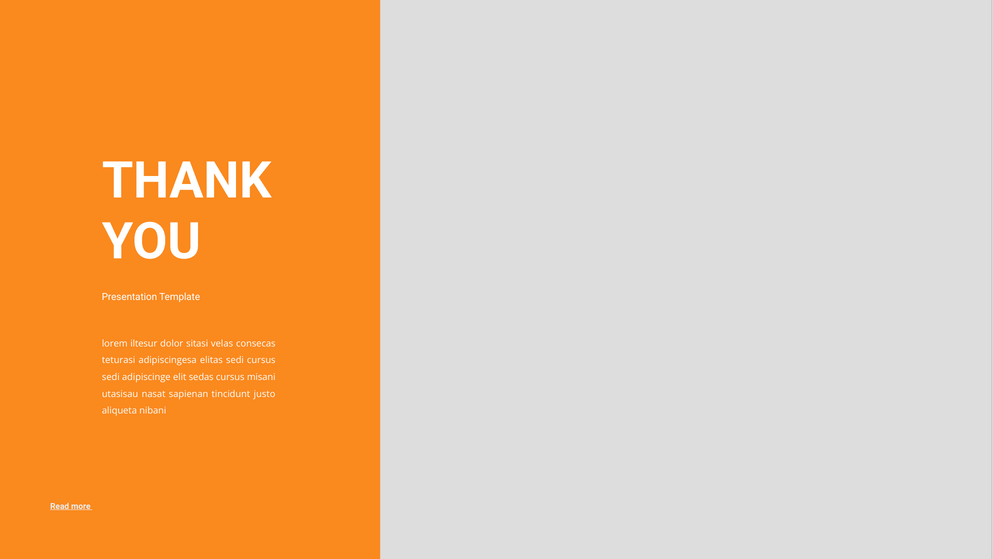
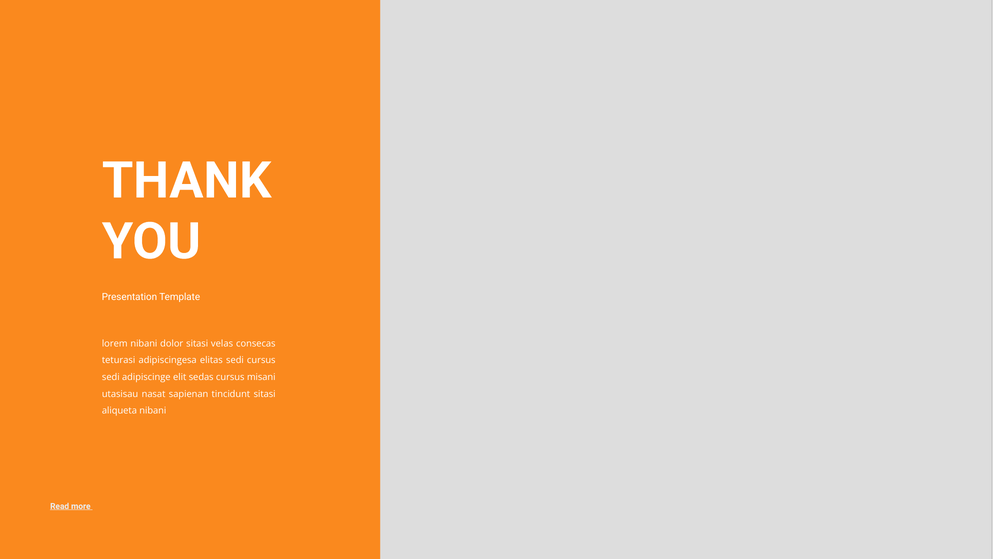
lorem iltesur: iltesur -> nibani (144, 343)
tincidunt justo: justo -> sitasi (265, 394)
